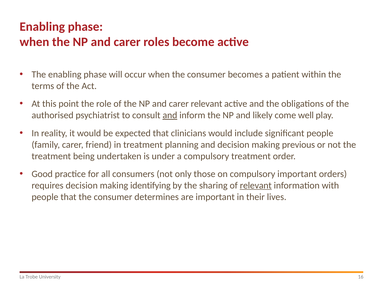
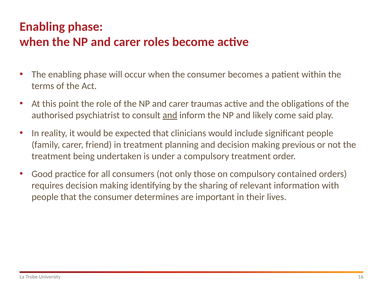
carer relevant: relevant -> traumas (207, 104)
well: well -> said (306, 115)
compulsory important: important -> contained (297, 174)
relevant underline: present -> none (256, 186)
